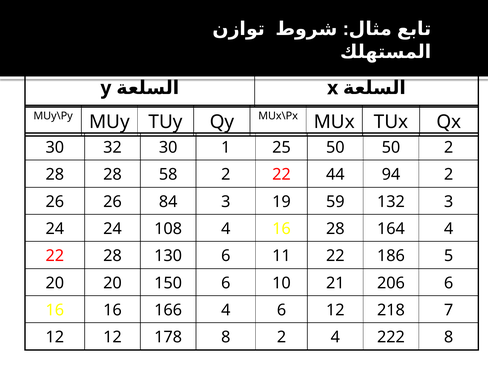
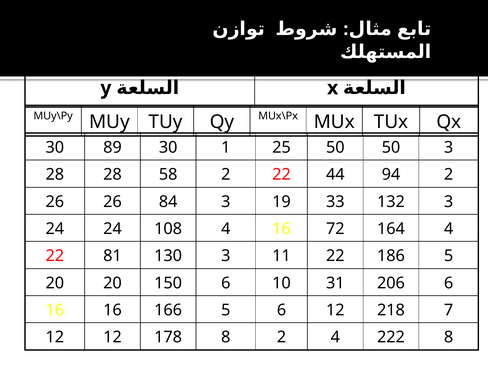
32: 32 -> 89 (112, 147)
50 2: 2 -> 3 (449, 147)
59: 59 -> 33 (335, 202)
16 28: 28 -> 72 (335, 229)
22 28: 28 -> 81 (112, 256)
130 6: 6 -> 3 (226, 256)
21: 21 -> 31 (335, 283)
166 4: 4 -> 5 (226, 310)
